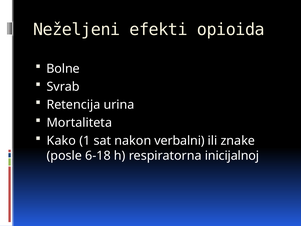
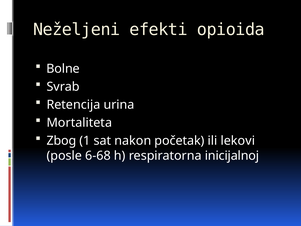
Kako: Kako -> Zbog (61, 140)
verbalni: verbalni -> početak (179, 140)
znake: znake -> lekovi (238, 140)
6-18: 6-18 -> 6-68 (98, 156)
